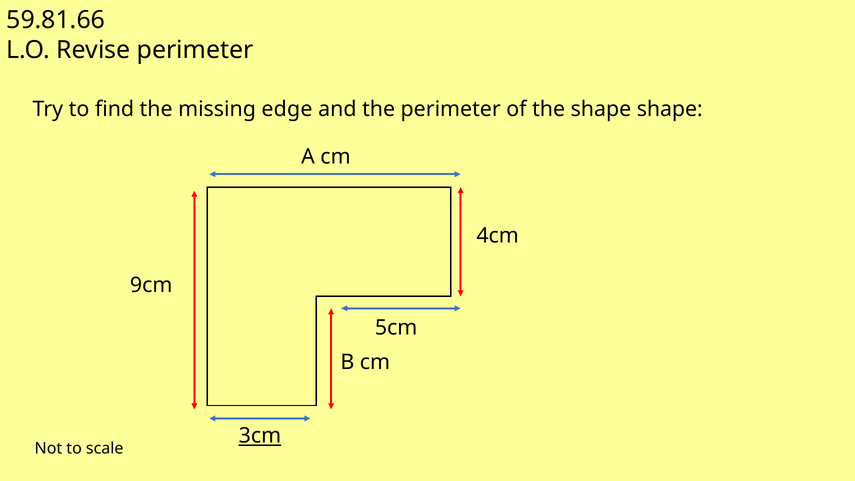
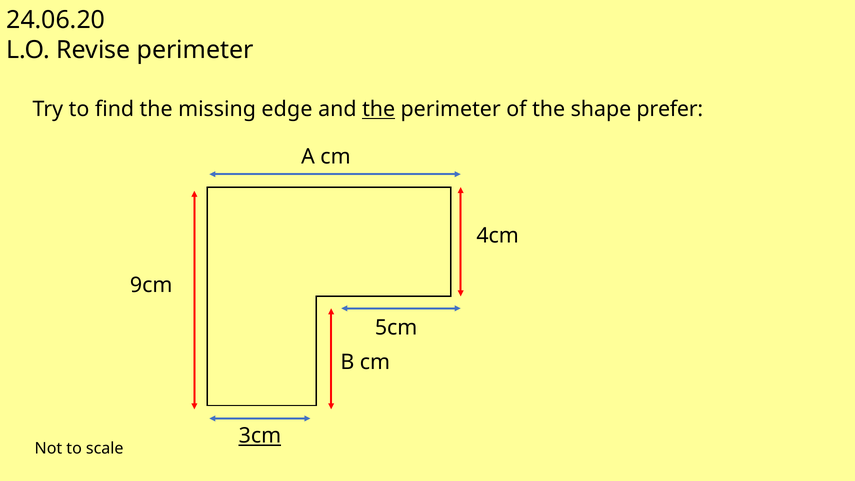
59.81.66: 59.81.66 -> 24.06.20 (56, 20)
the underline: none -> present (379, 109)
shape shape: shape -> prefer (670, 109)
